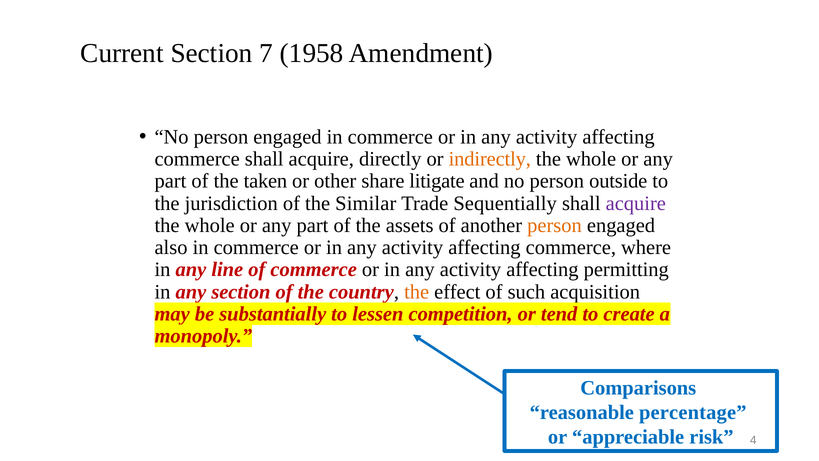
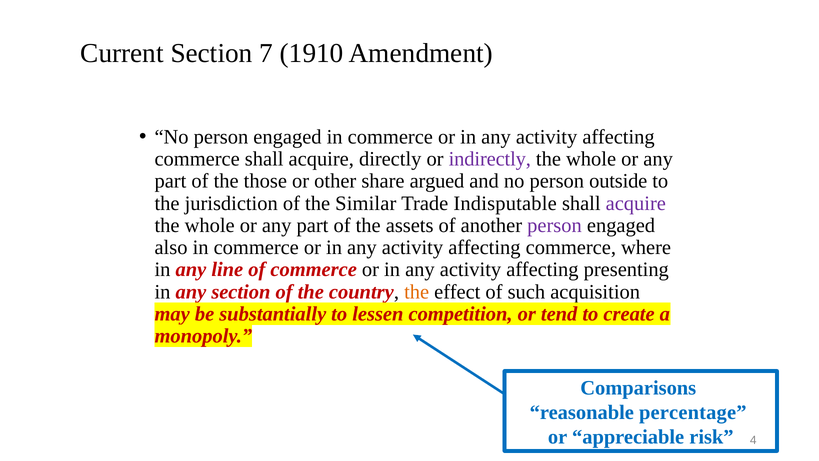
1958: 1958 -> 1910 (312, 53)
indirectly colour: orange -> purple (490, 159)
taken: taken -> those (265, 181)
litigate: litigate -> argued (437, 181)
Sequentially: Sequentially -> Indisputable (505, 203)
person colour: orange -> purple (555, 225)
permitting: permitting -> presenting (626, 269)
